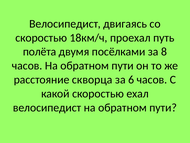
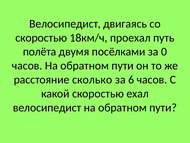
8: 8 -> 0 (164, 52)
скворца: скворца -> сколько (92, 79)
